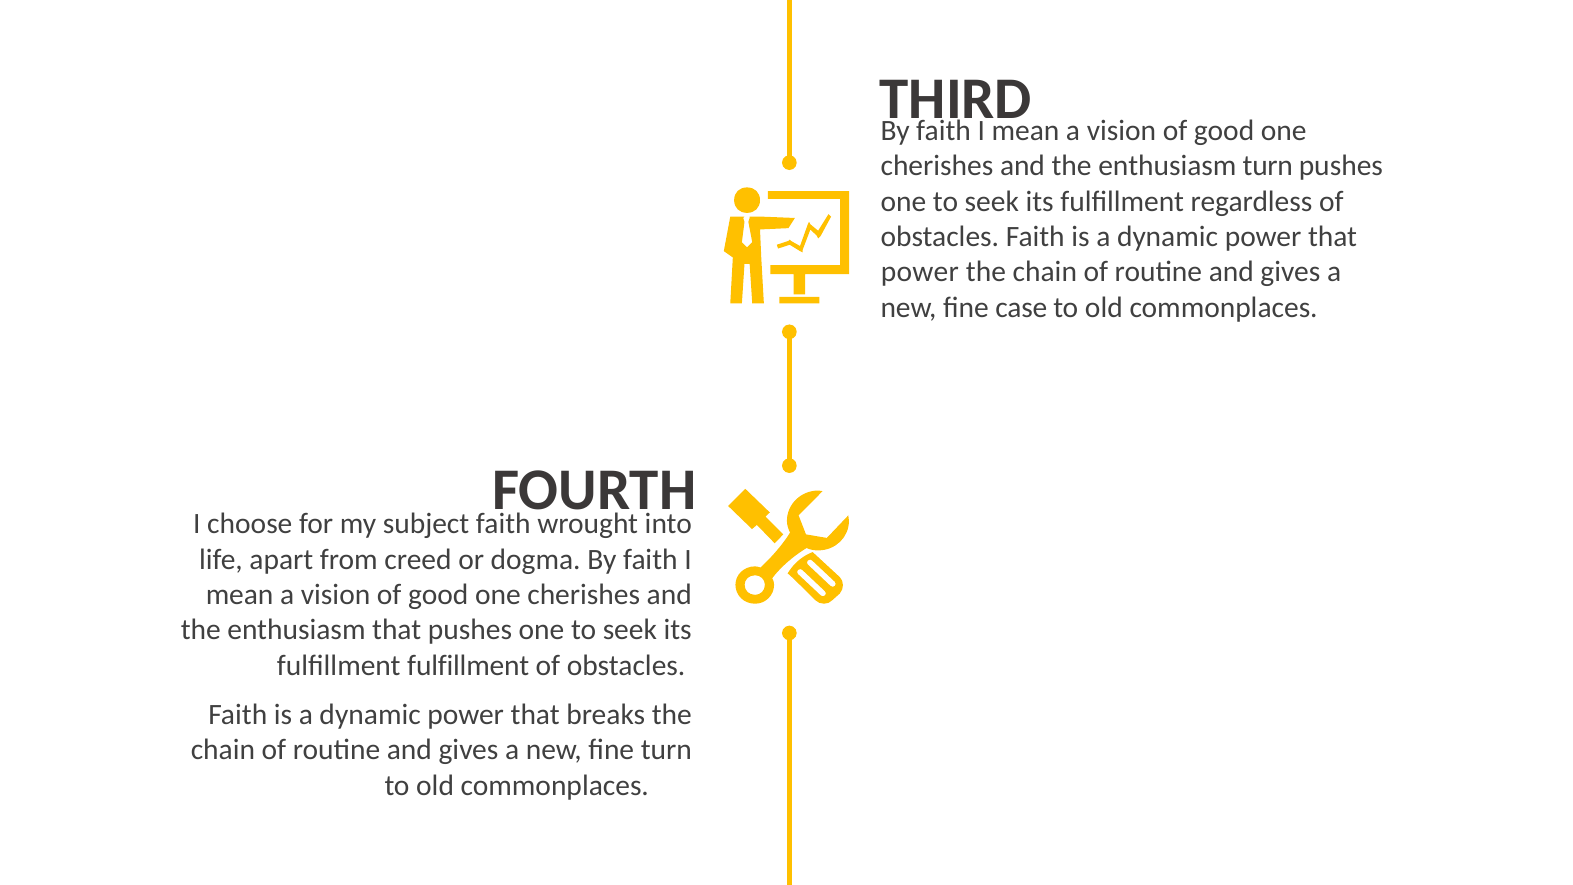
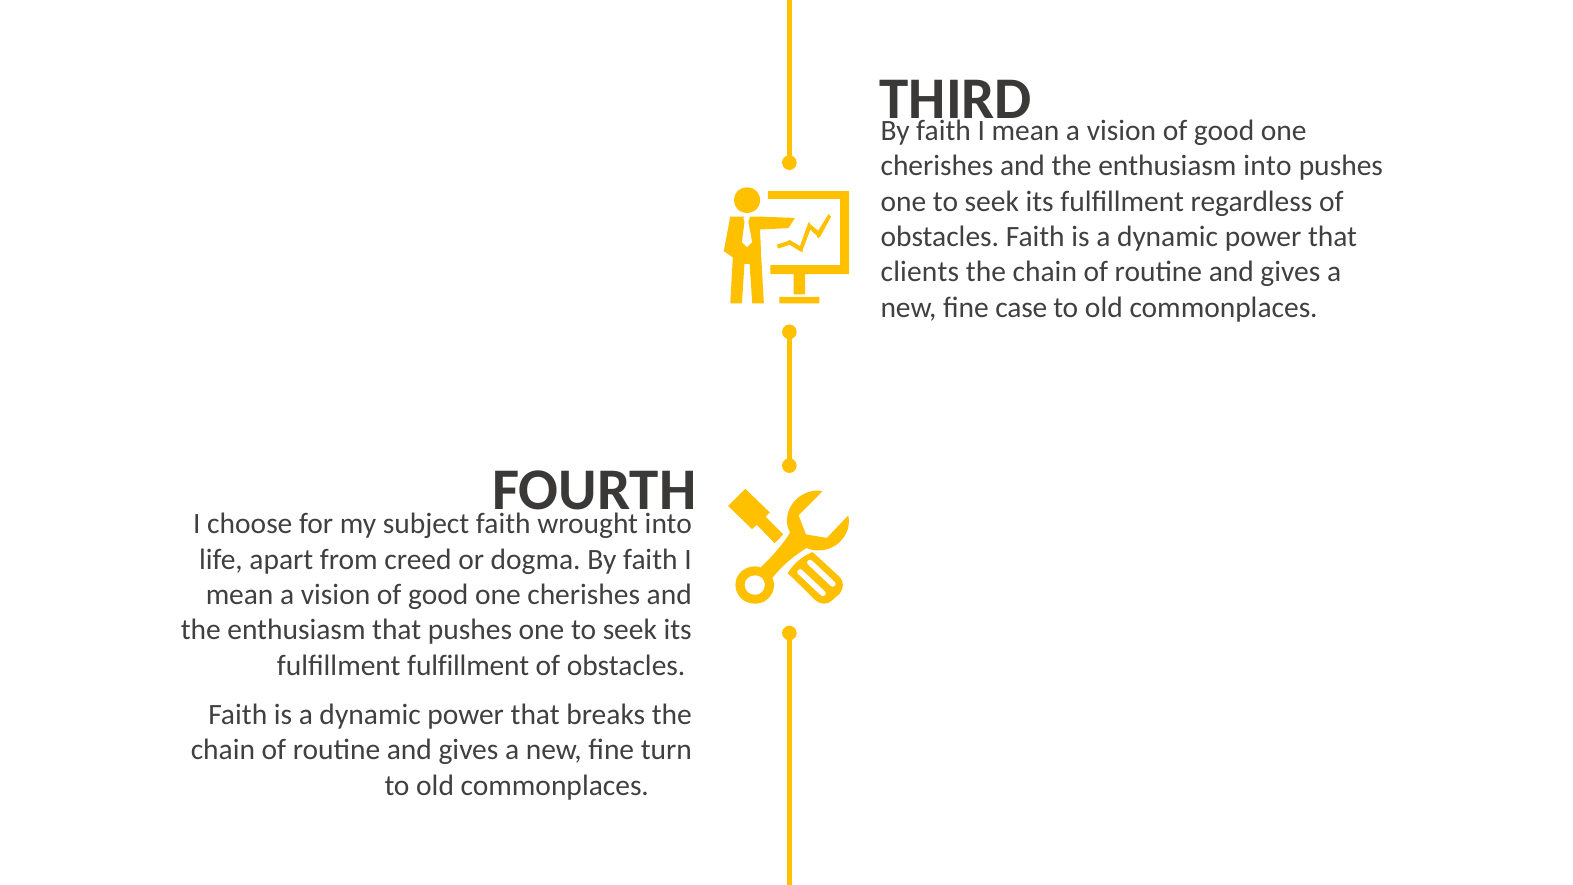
enthusiasm turn: turn -> into (1268, 166)
power: power -> clients (920, 272)
